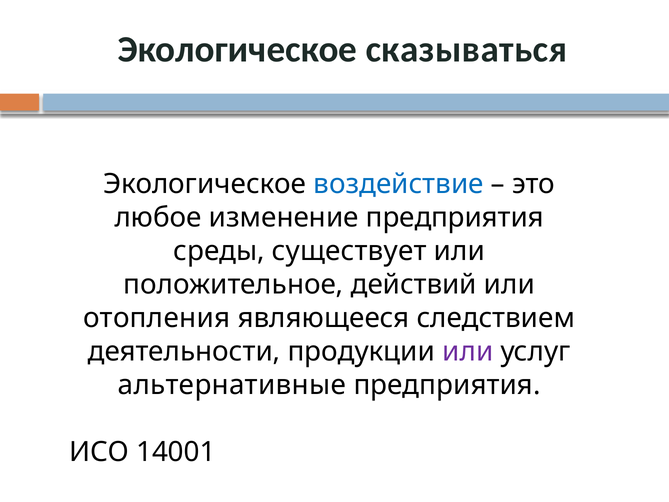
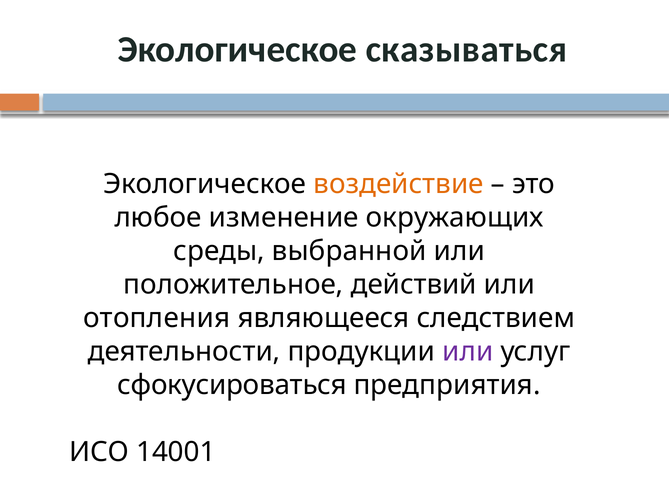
воздействие colour: blue -> orange (399, 184)
изменение предприятия: предприятия -> окружающих (455, 217)
существует: существует -> выбранной (349, 251)
альтернативные: альтернативные -> сфокусироваться (232, 385)
